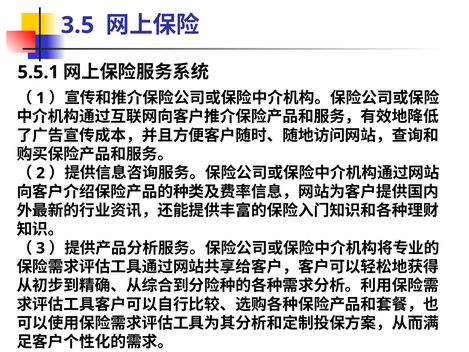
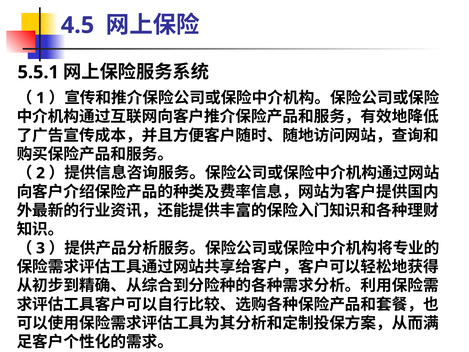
3.5: 3.5 -> 4.5 (78, 25)
